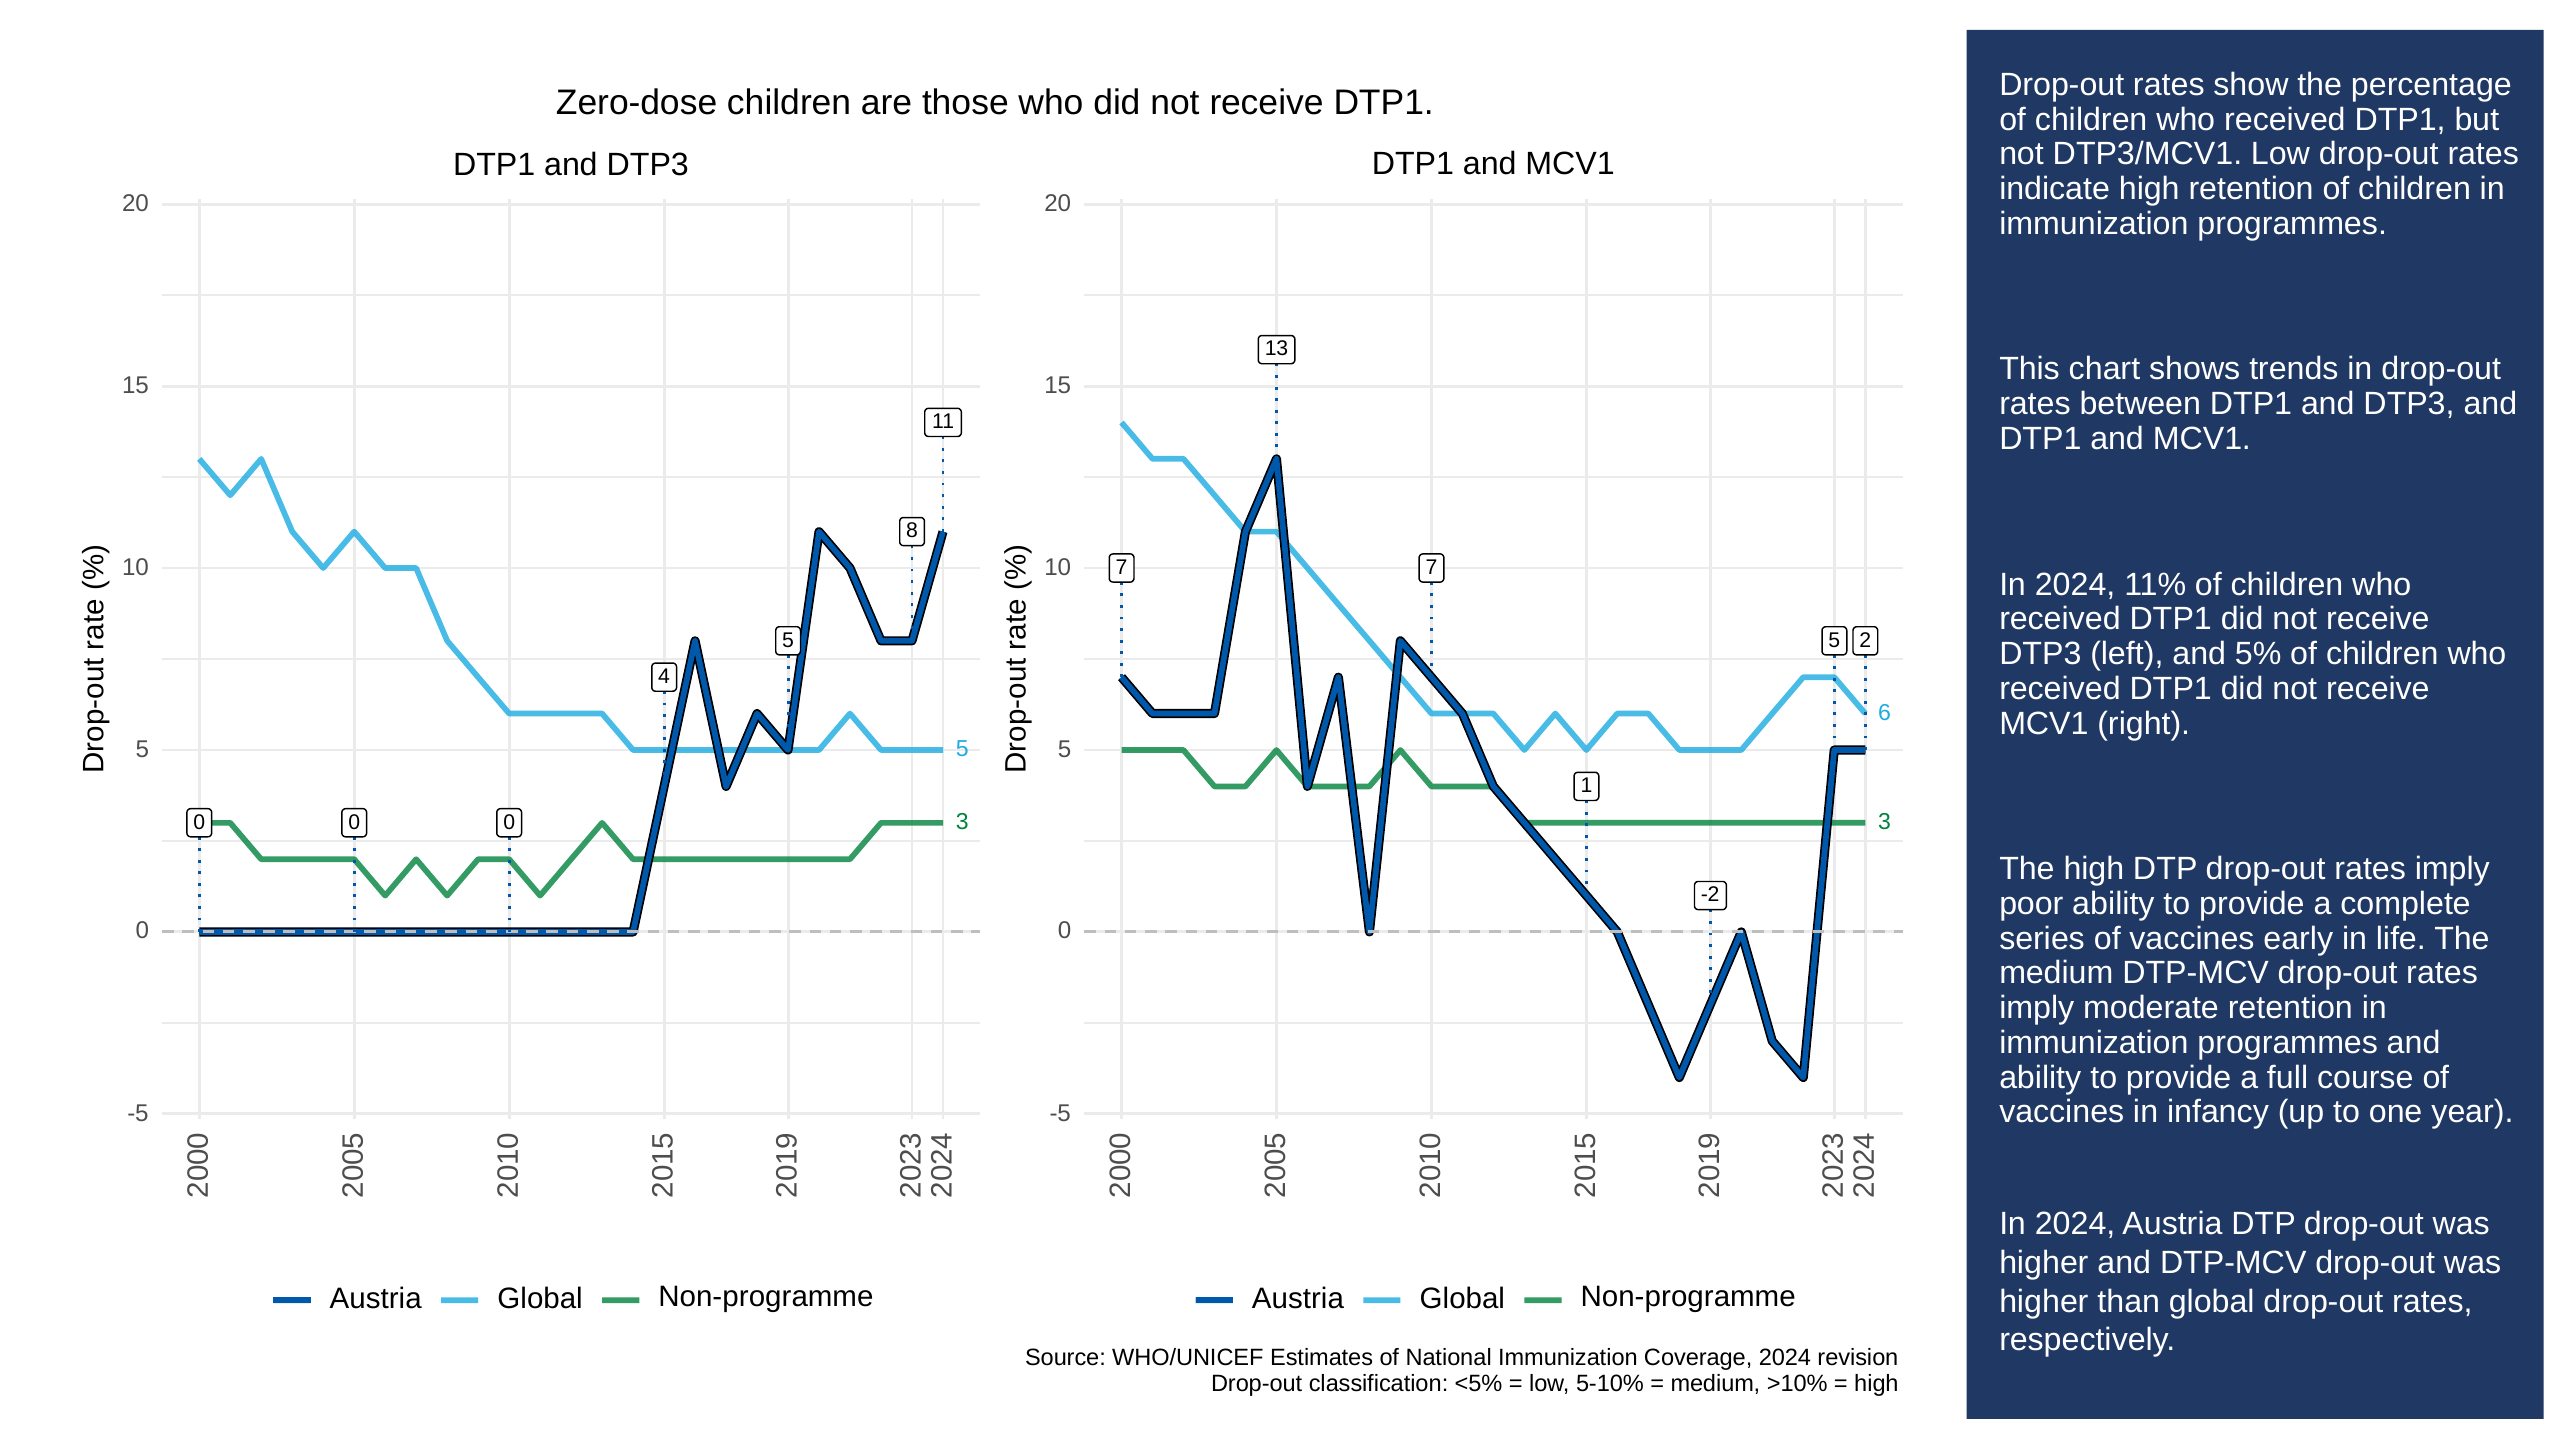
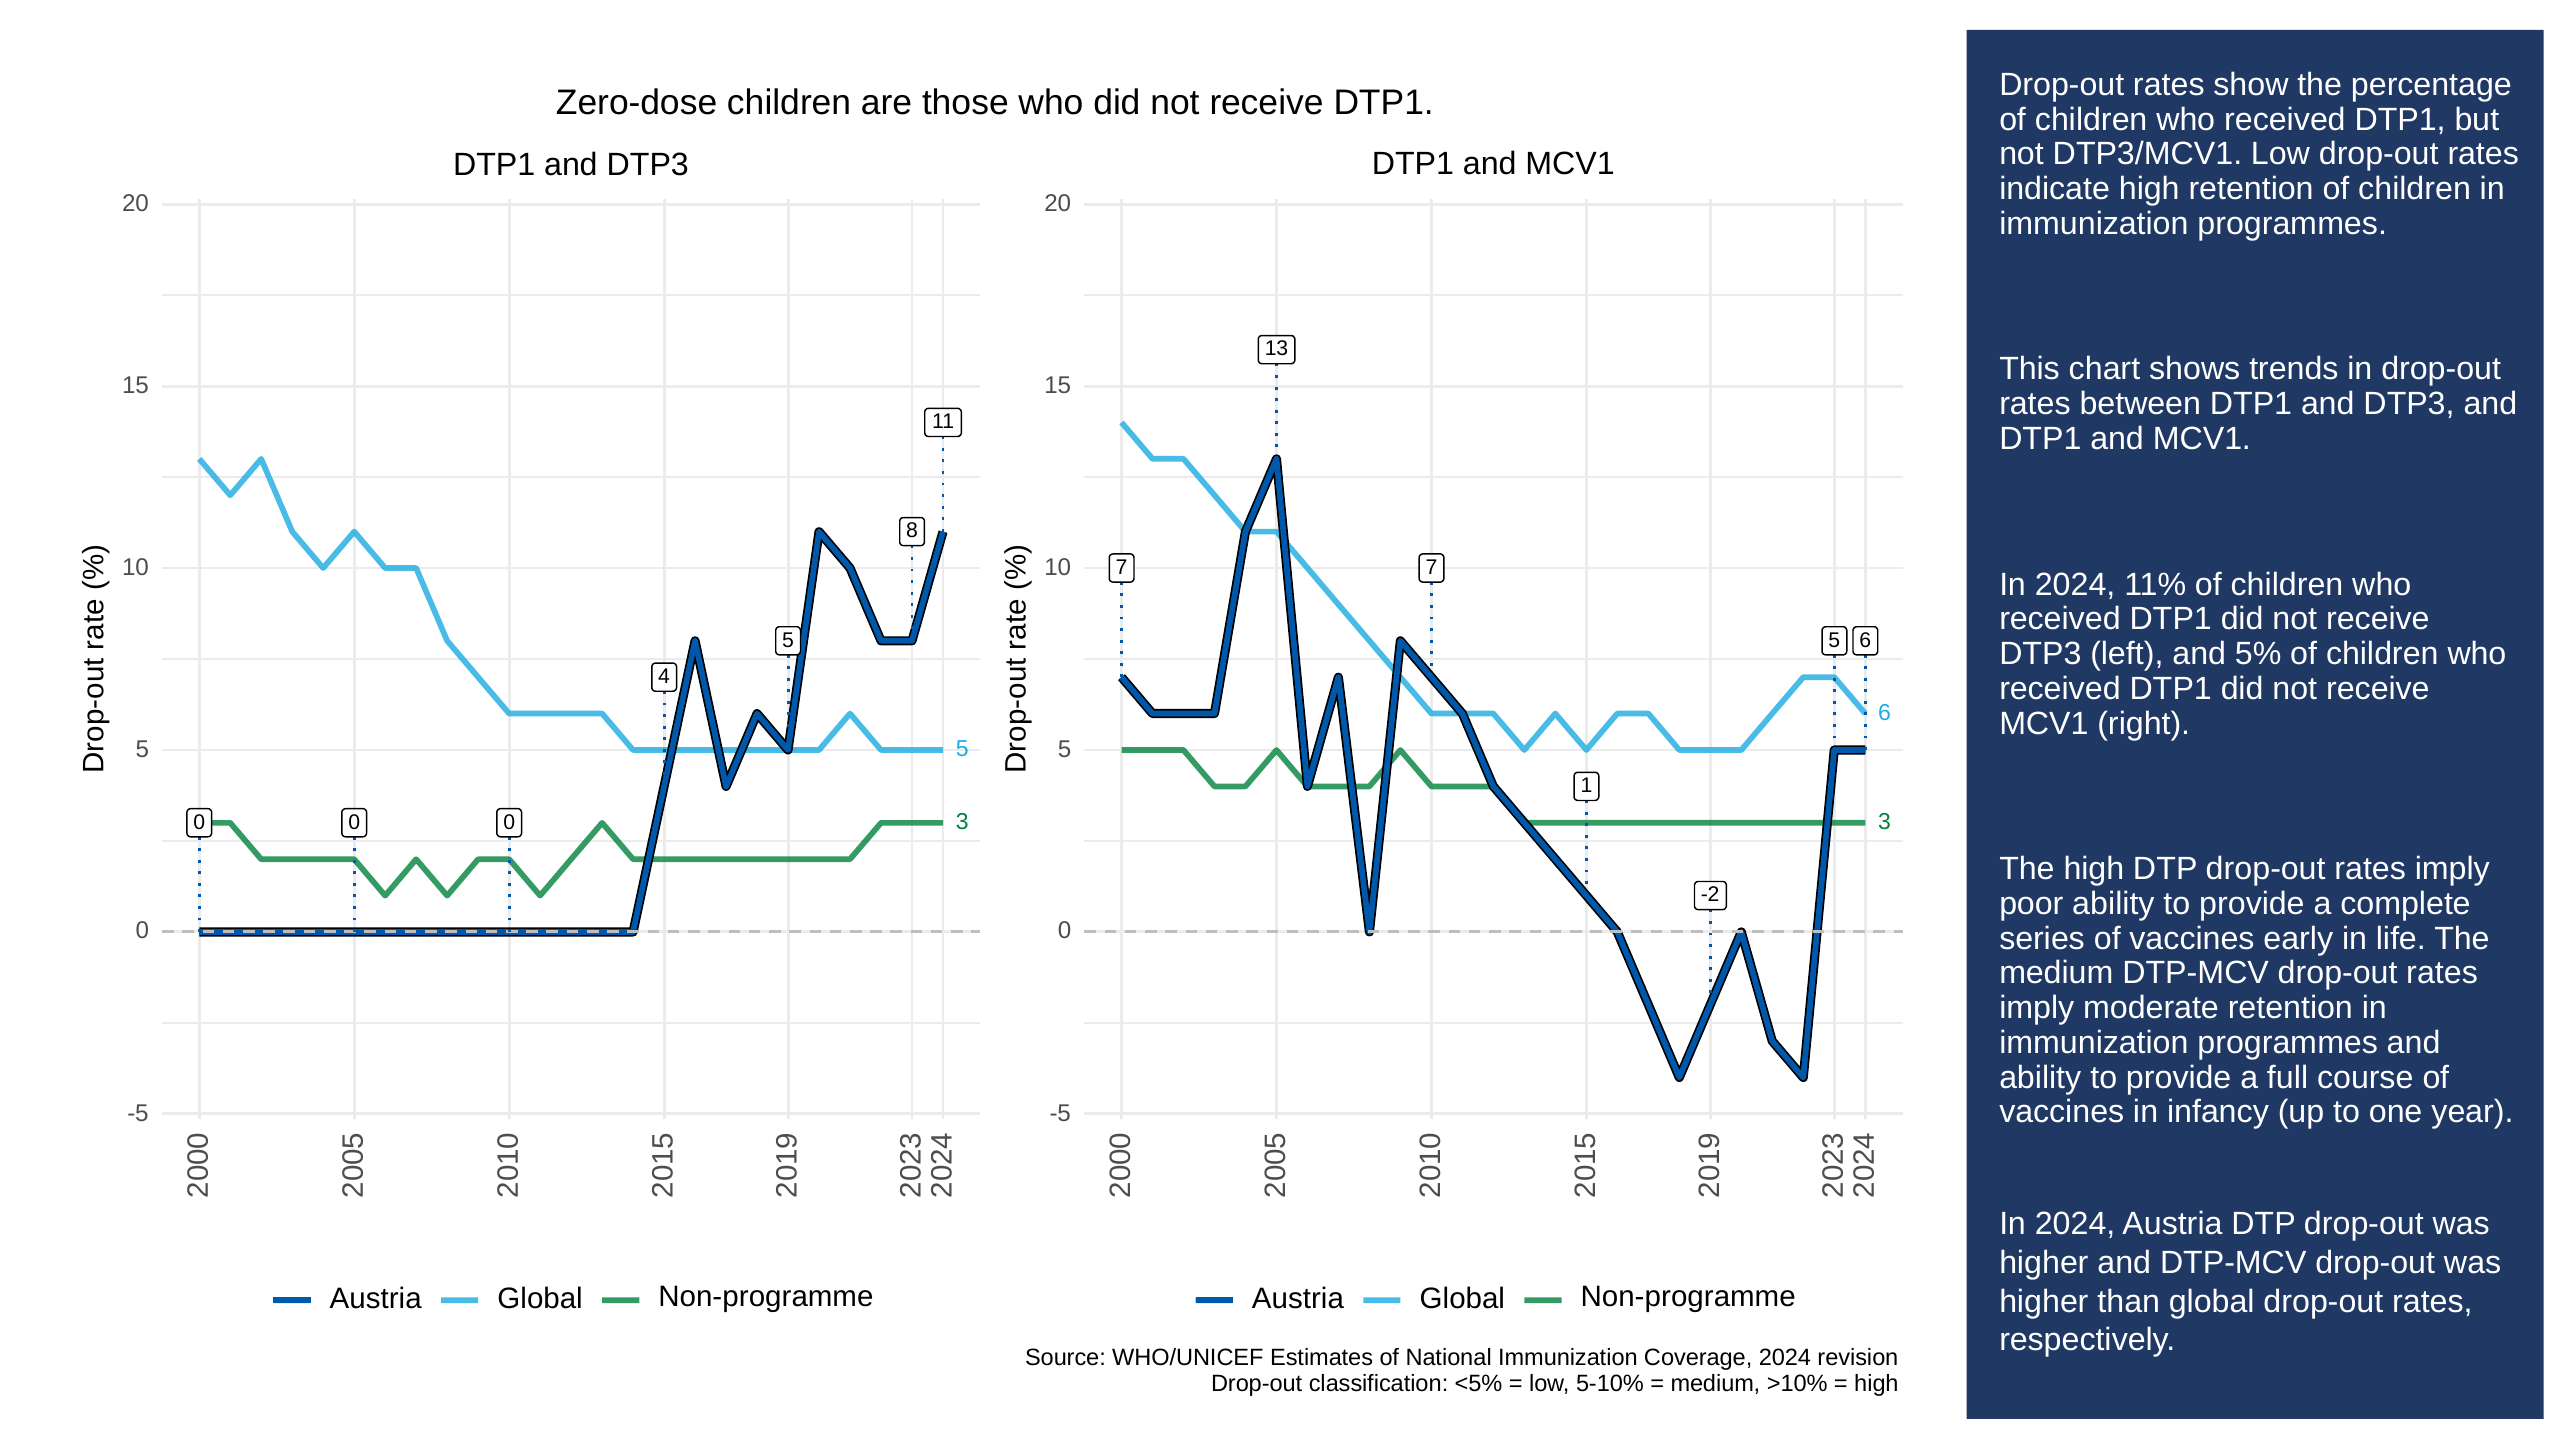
2: 2 -> 6 (1865, 640)
